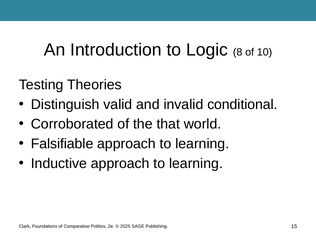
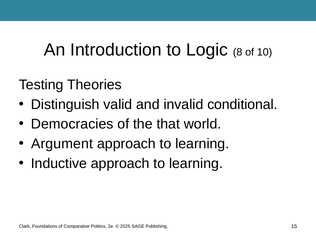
Corroborated: Corroborated -> Democracies (72, 124)
Falsifiable: Falsifiable -> Argument (62, 144)
